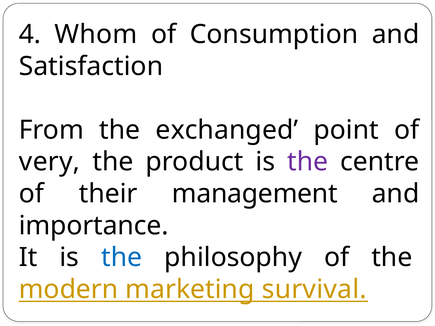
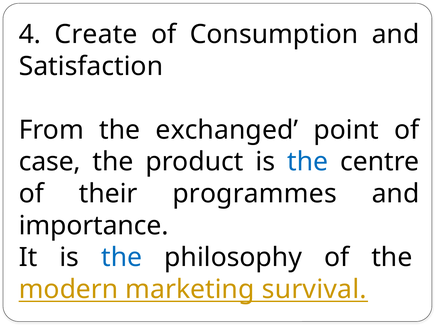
Whom: Whom -> Create (96, 34)
very: very -> case (50, 162)
the colour: purple -> blue (308, 162)
management: management -> programmes (255, 194)
